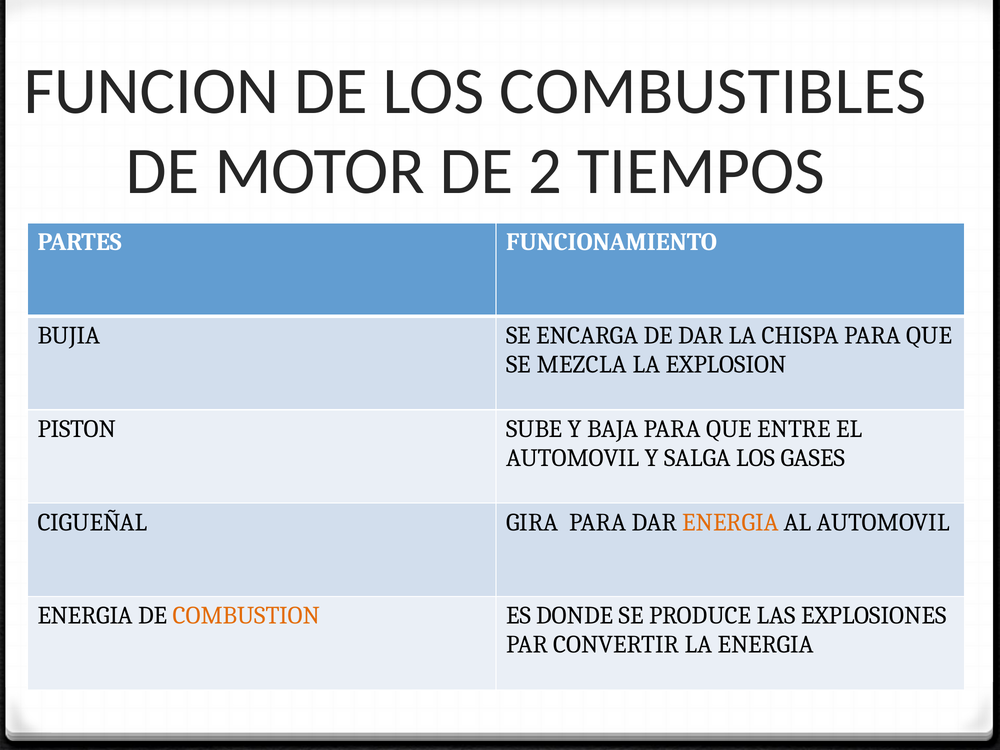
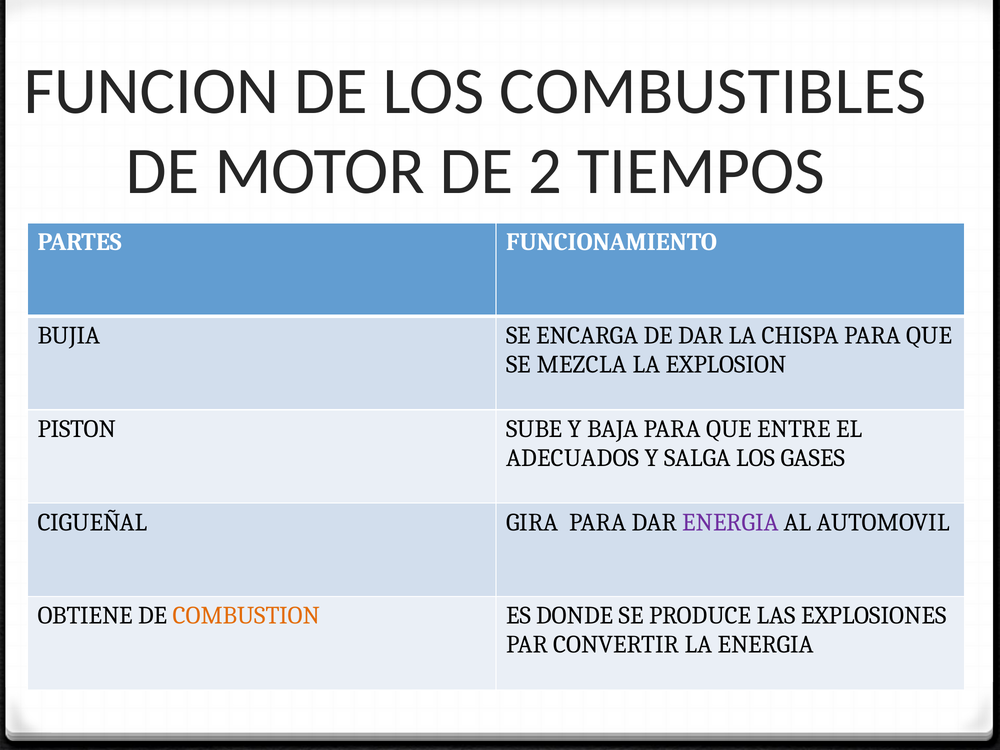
AUTOMOVIL: AUTOMOVIL -> ADECUADOS (573, 458)
ENERGIA colour: orange -> purple (731, 522)
ENERGIA: ENERGIA -> OBTIENE (85, 616)
